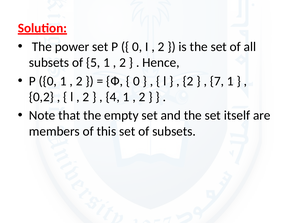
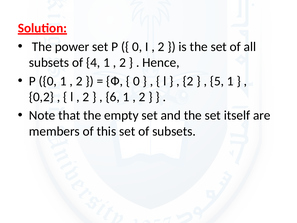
5: 5 -> 4 (93, 62)
7: 7 -> 5 (217, 81)
4: 4 -> 6 (113, 97)
